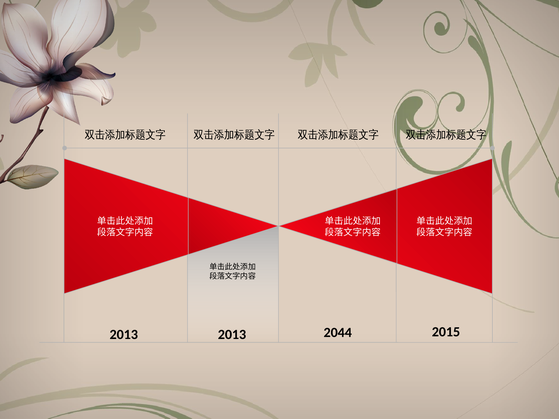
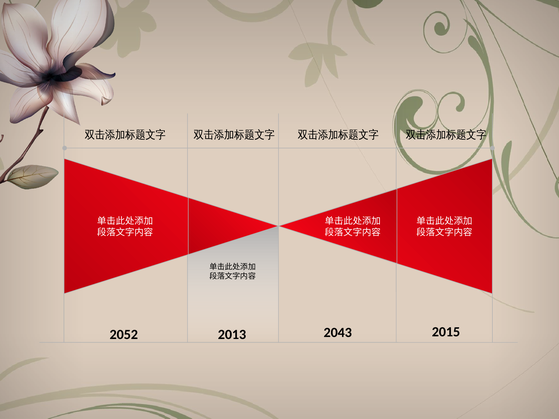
2013: 2013 -> 2052 (124, 335)
2044: 2044 -> 2043 (338, 333)
